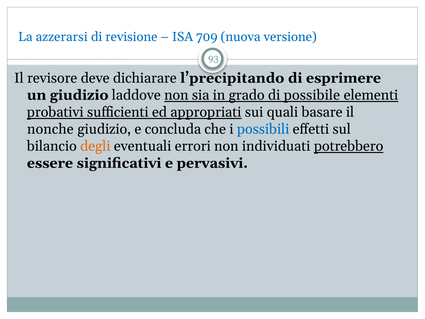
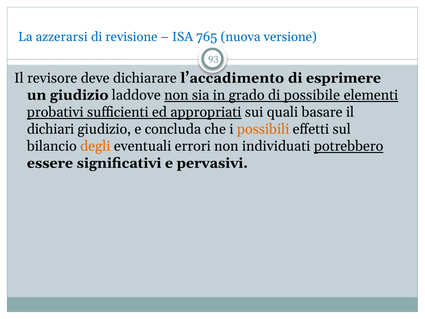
709: 709 -> 765 (207, 37)
l’precipitando: l’precipitando -> l’accadimento (232, 78)
nonche: nonche -> dichiari (51, 129)
possibili colour: blue -> orange (263, 129)
